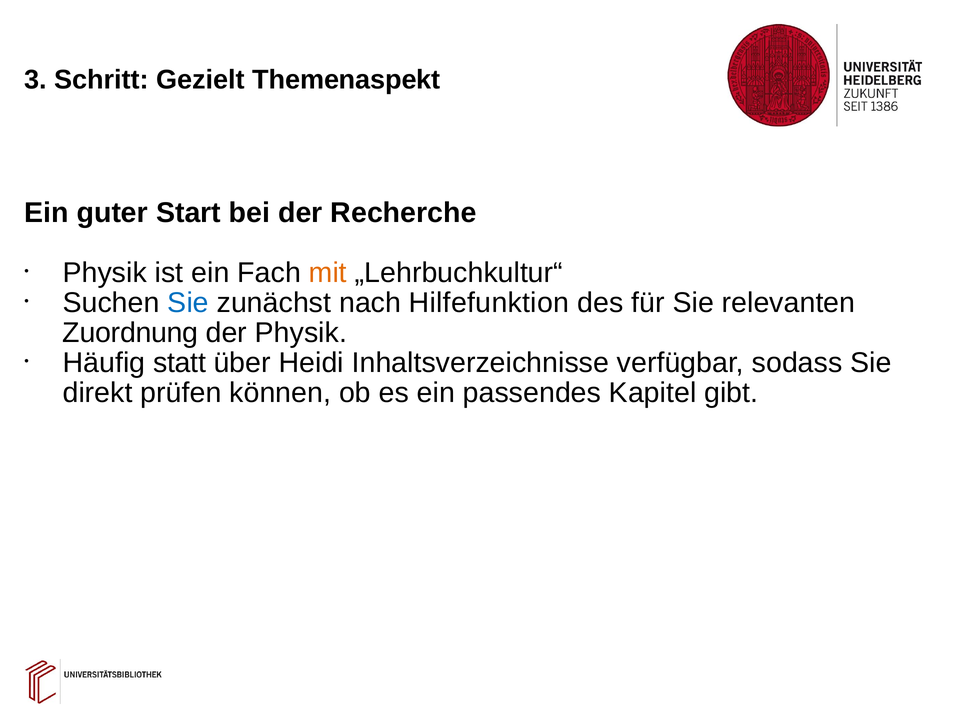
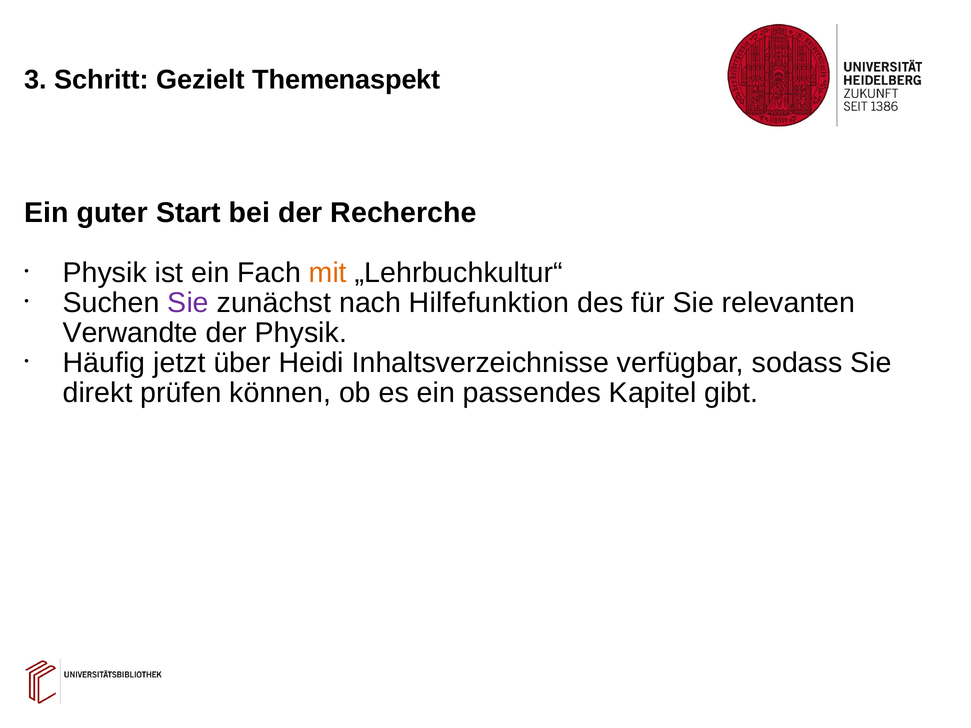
Sie colour: blue -> purple (188, 303)
Zuordnung: Zuordnung -> Verwandte (130, 333)
statt: statt -> jetzt (179, 363)
